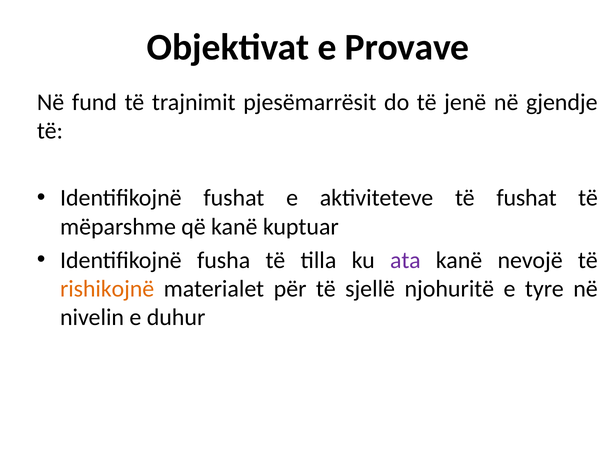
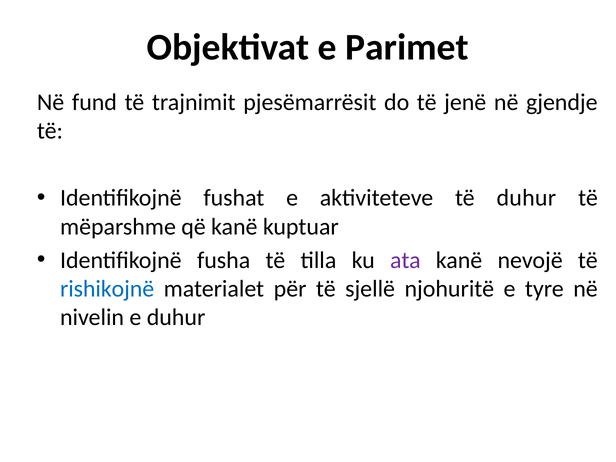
Provave: Provave -> Parimet (407, 47)
të fushat: fushat -> duhur (526, 198)
rishikojnë colour: orange -> blue (107, 289)
